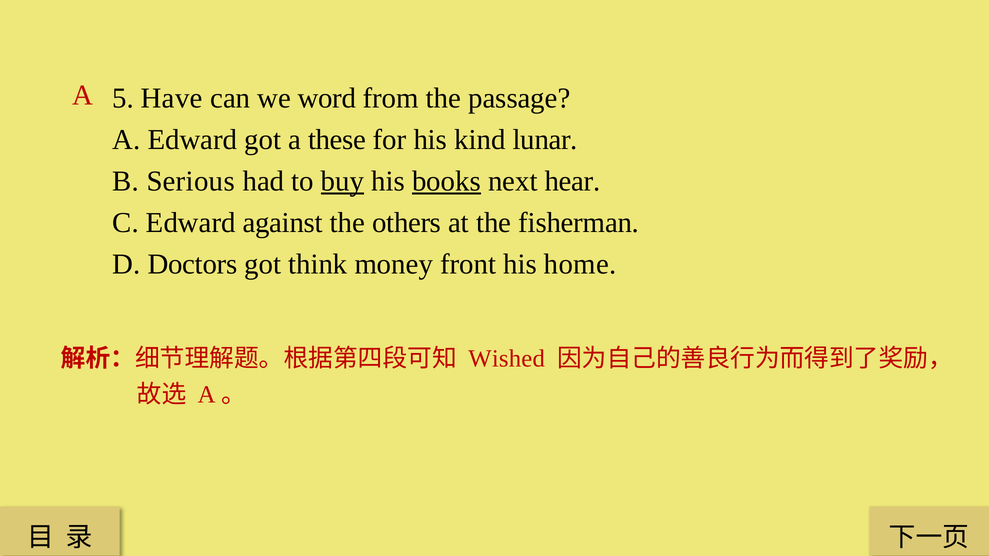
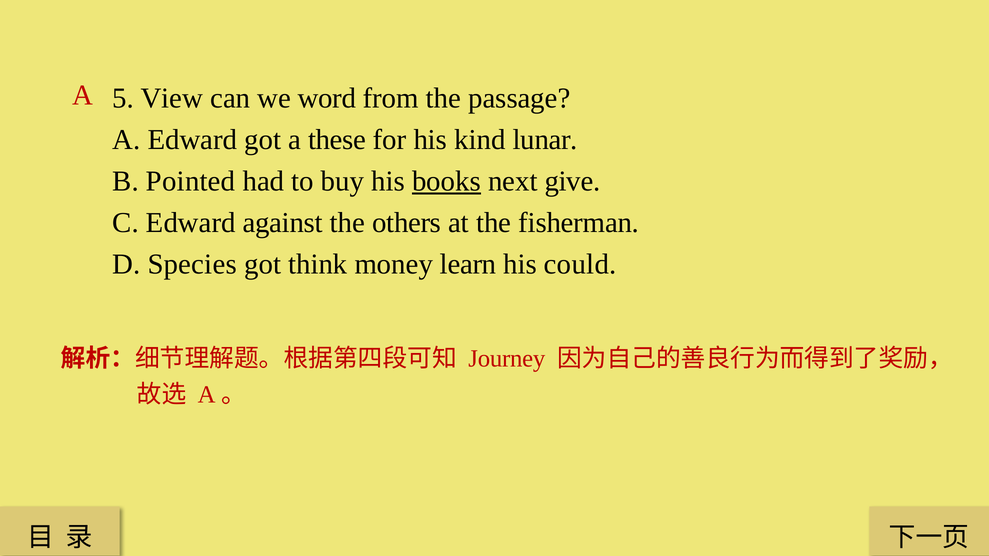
Have: Have -> View (172, 98)
Serious: Serious -> Pointed (191, 181)
buy underline: present -> none (343, 181)
hear: hear -> give (573, 181)
Doctors: Doctors -> Species (192, 264)
front: front -> learn (468, 264)
home: home -> could (580, 264)
Wished: Wished -> Journey (507, 359)
